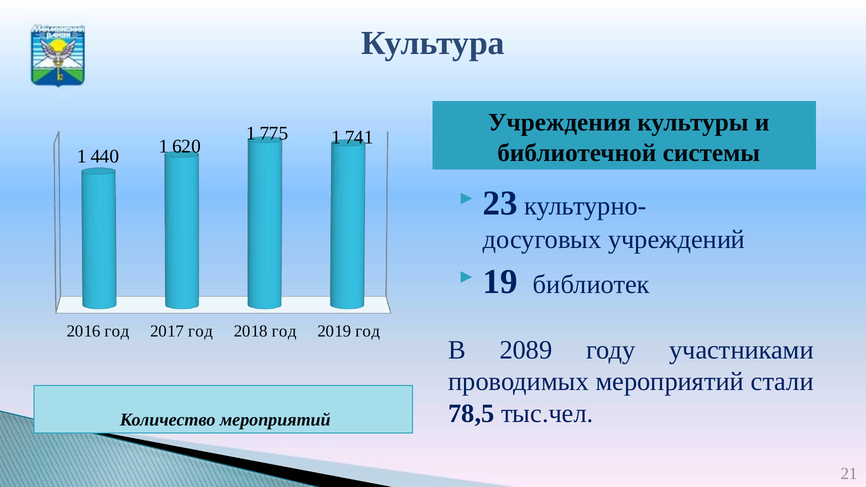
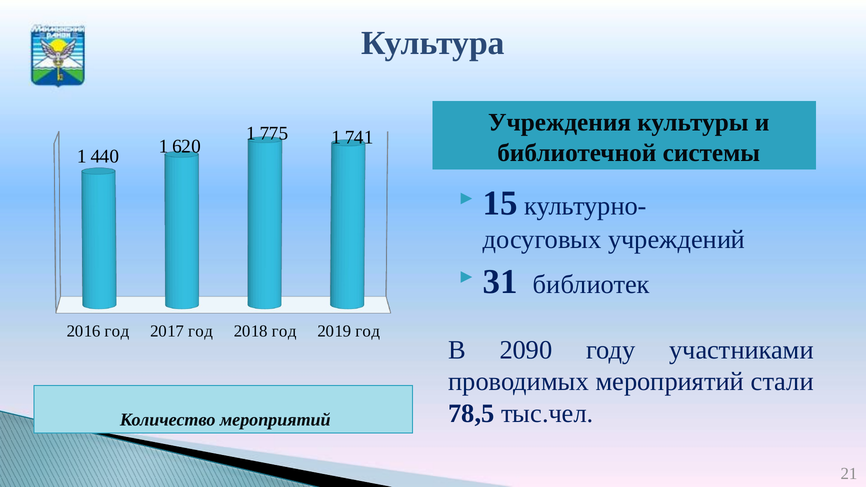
23: 23 -> 15 (500, 204)
19: 19 -> 31 (500, 282)
2089: 2089 -> 2090 (526, 350)
